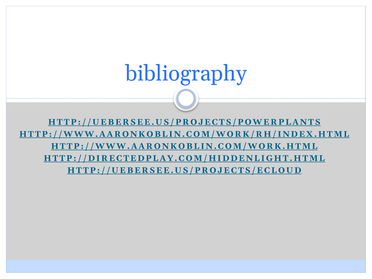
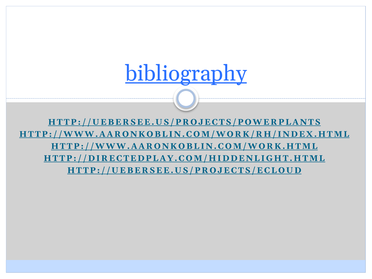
bibliography underline: none -> present (186, 73)
